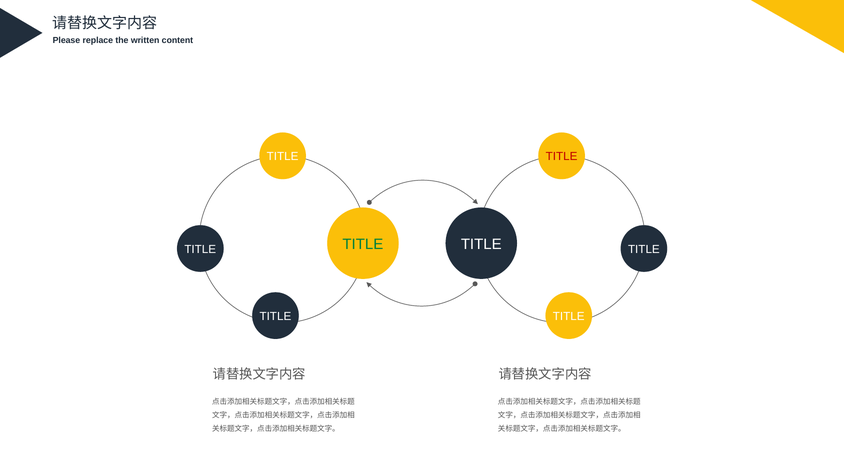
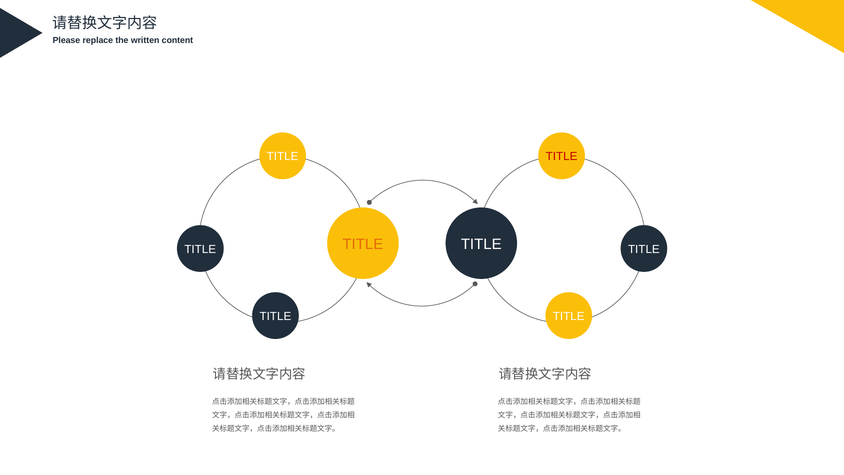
TITLE colour: green -> orange (363, 244)
